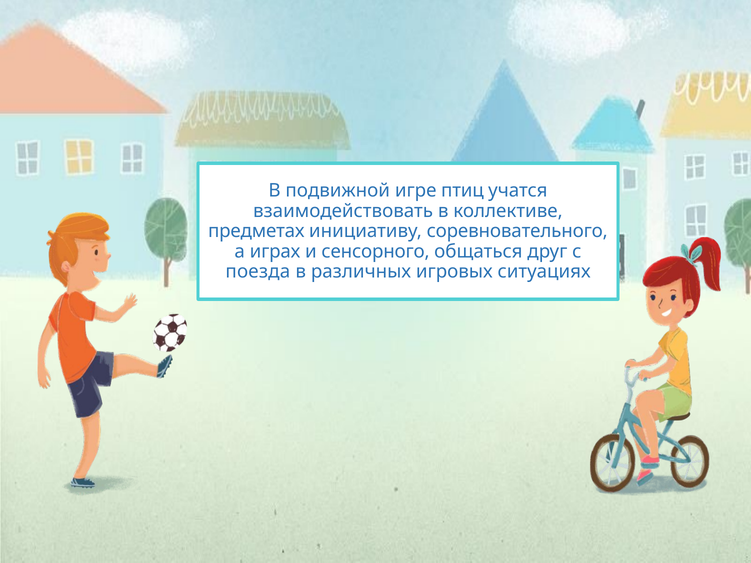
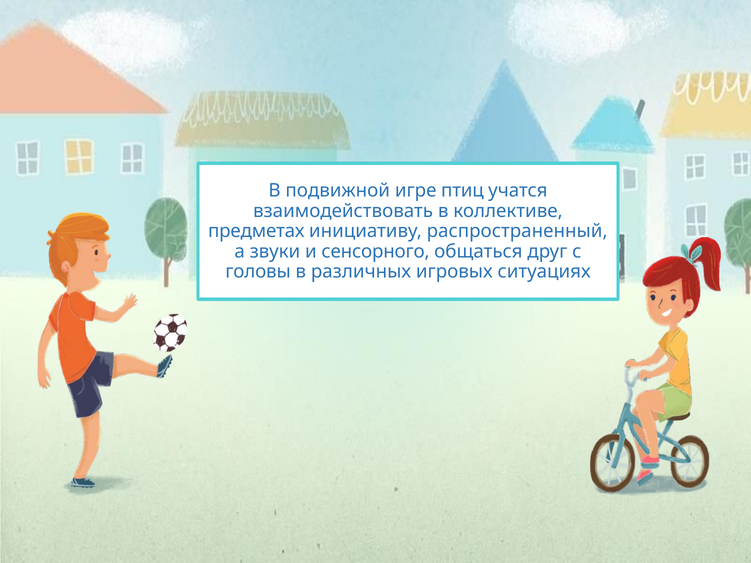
соревновательного: соревновательного -> распространенный (517, 231)
играх: играх -> звуки (275, 252)
поезда: поезда -> головы (258, 272)
